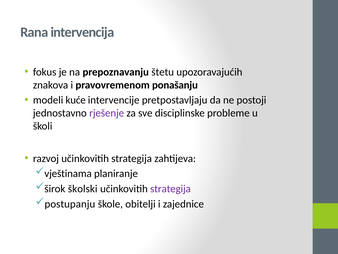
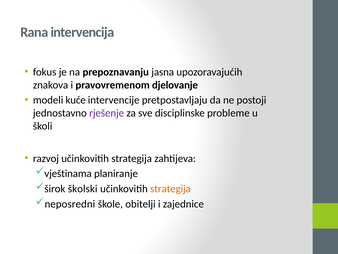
štetu: štetu -> jasna (163, 72)
ponašanju: ponašanju -> djelovanje (175, 85)
strategija colour: purple -> orange (170, 188)
postupanju: postupanju -> neposredni (70, 204)
